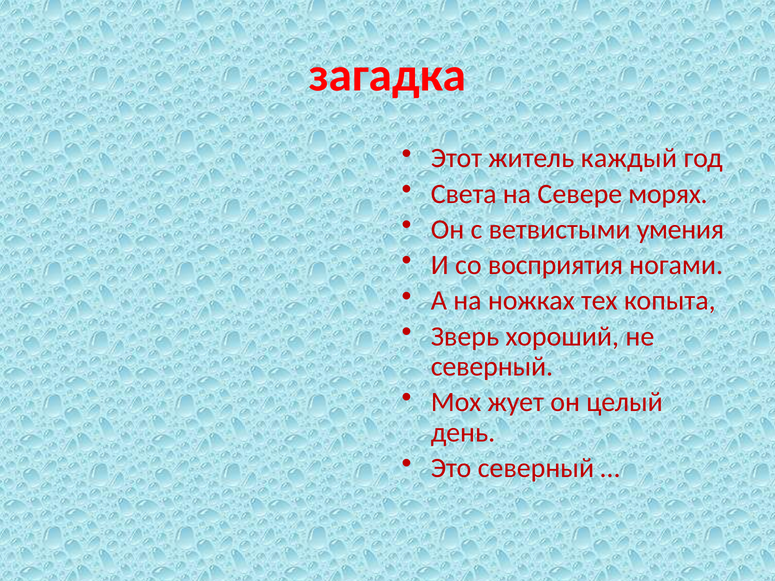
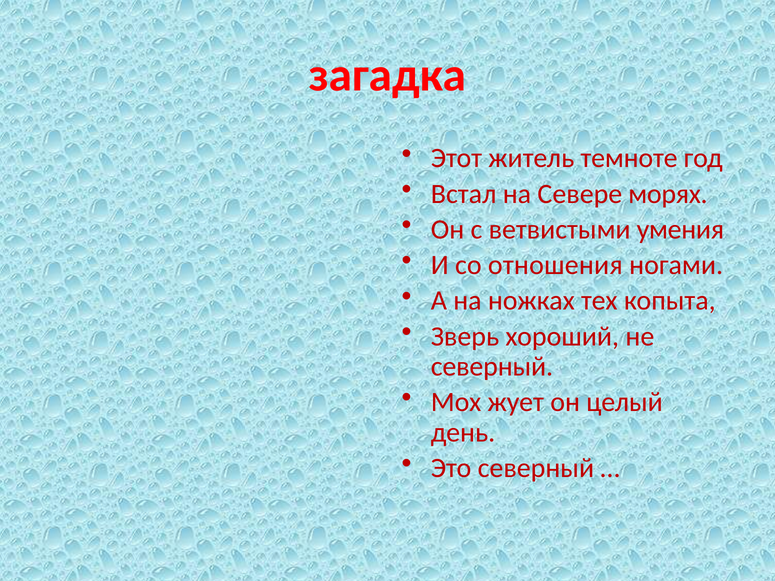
каждый: каждый -> темноте (629, 158)
Света: Света -> Встал (464, 194)
восприятия: восприятия -> отношения (555, 265)
